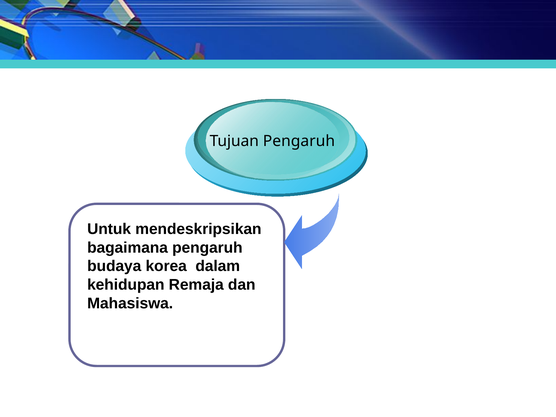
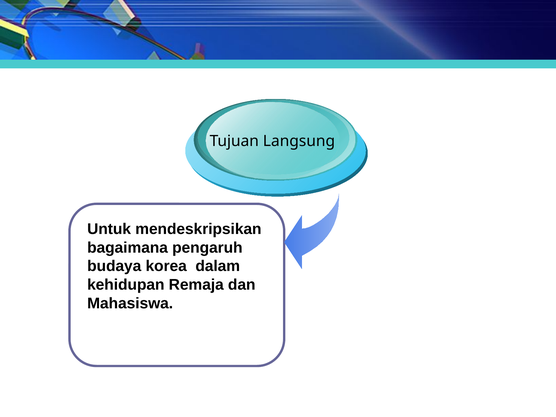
Tujuan Pengaruh: Pengaruh -> Langsung (299, 141)
